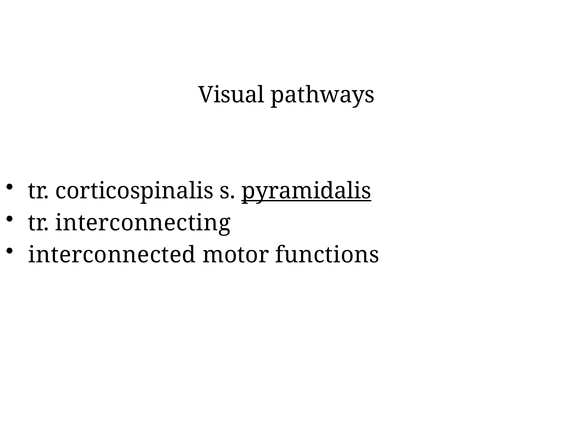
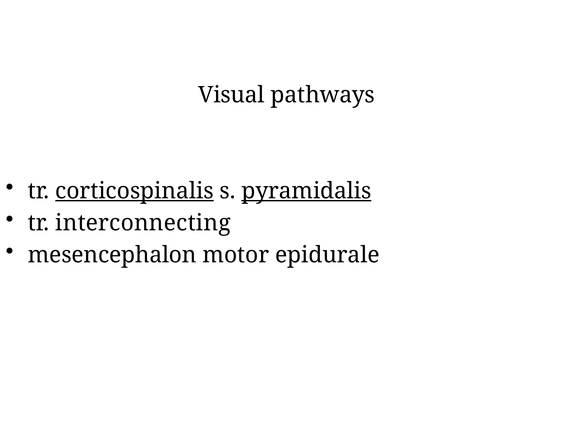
corticospinalis underline: none -> present (134, 191)
interconnected: interconnected -> mesencephalon (112, 255)
functions: functions -> epidurale (327, 255)
